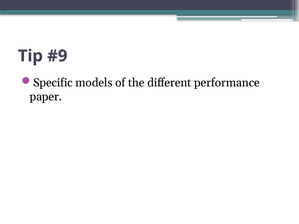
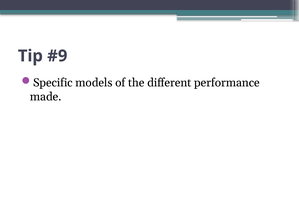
paper: paper -> made (46, 97)
